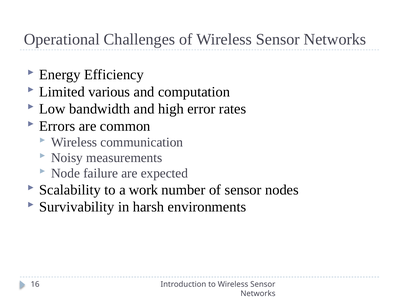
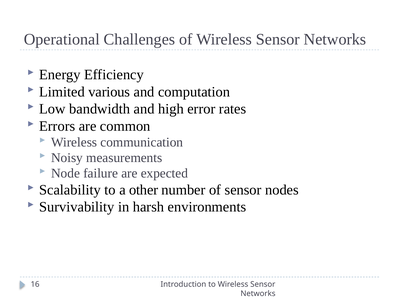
work: work -> other (144, 190)
